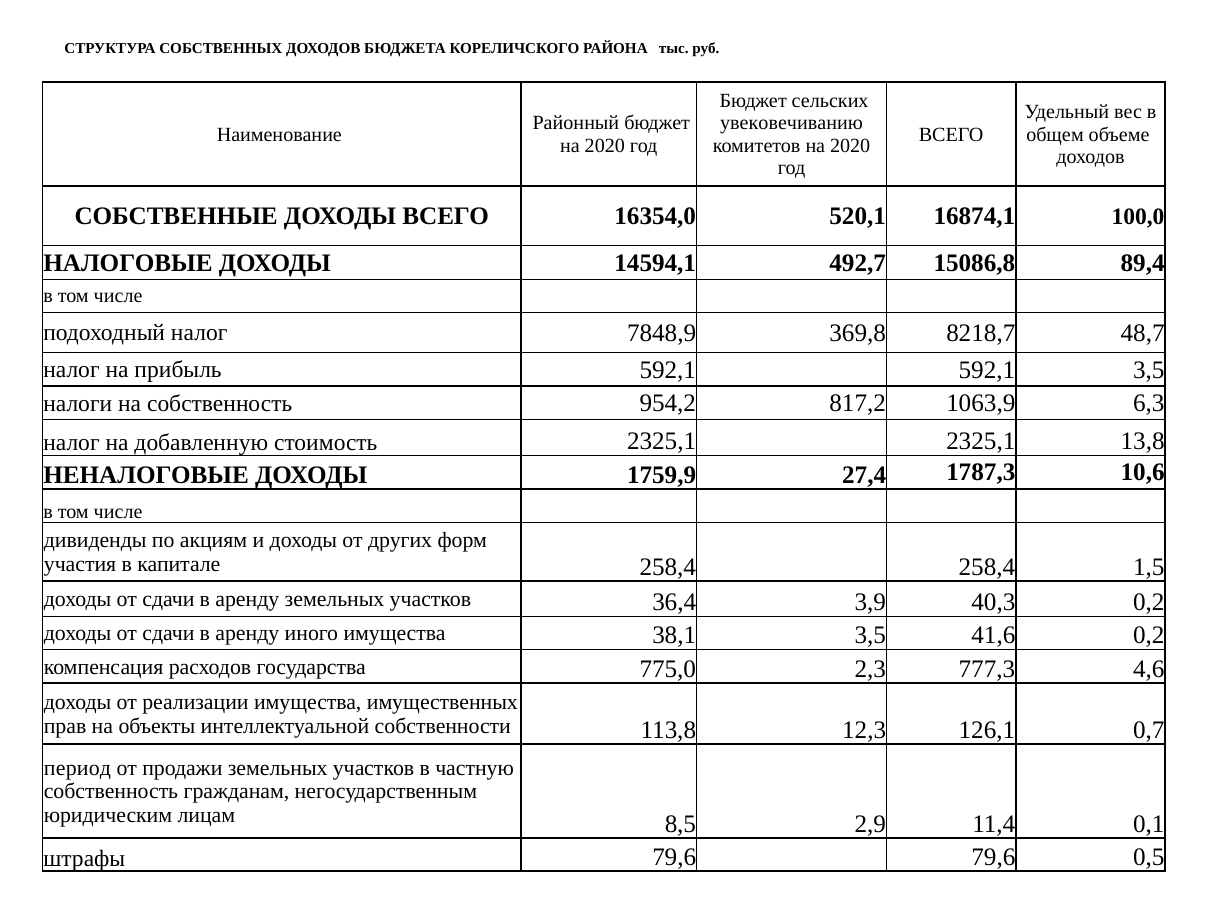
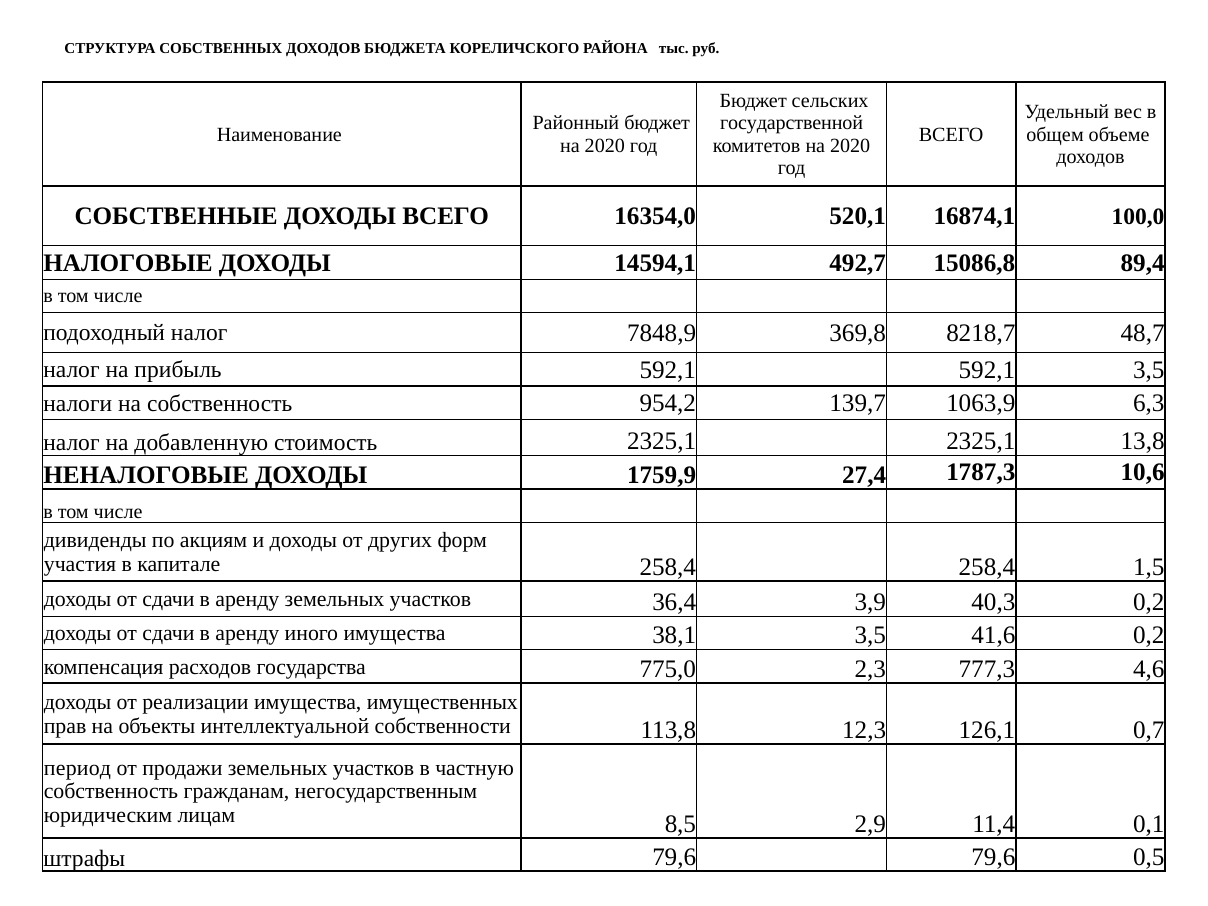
увековечиванию: увековечиванию -> государственной (792, 123)
817,2: 817,2 -> 139,7 (858, 403)
